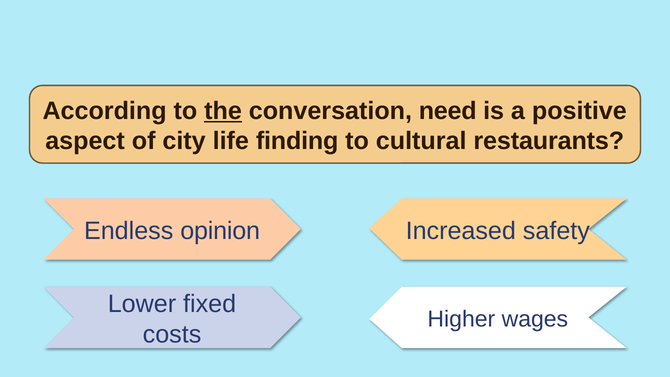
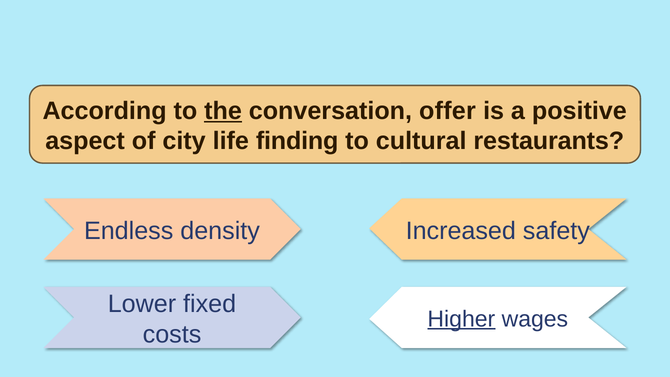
need: need -> offer (447, 111)
opinion: opinion -> density (220, 231)
Higher underline: none -> present (461, 319)
